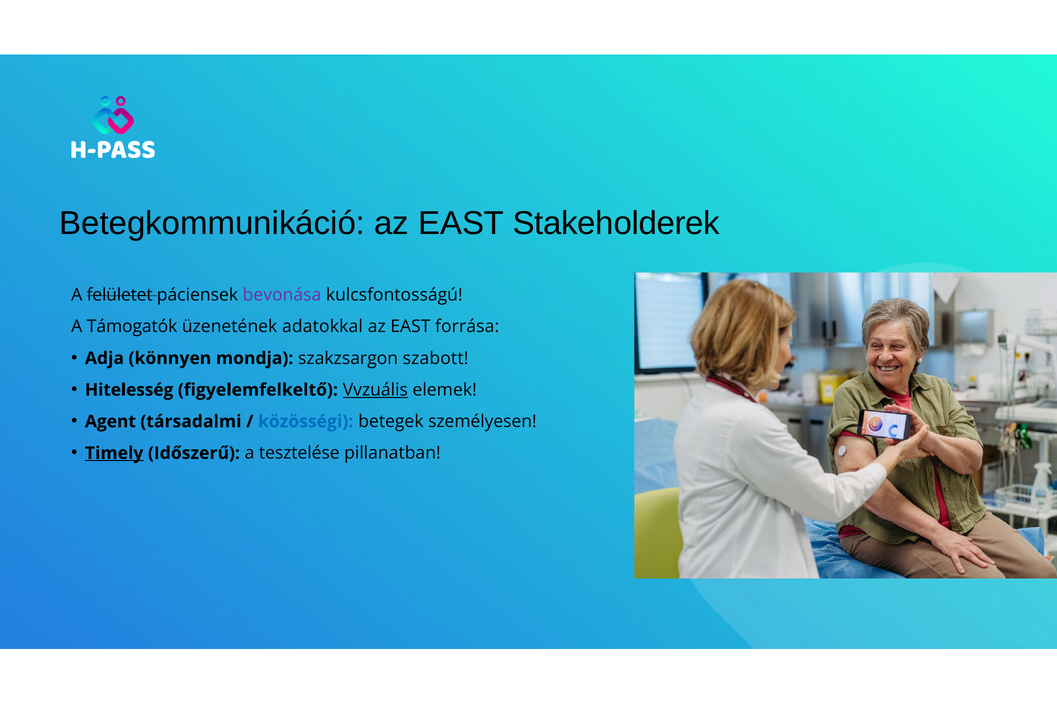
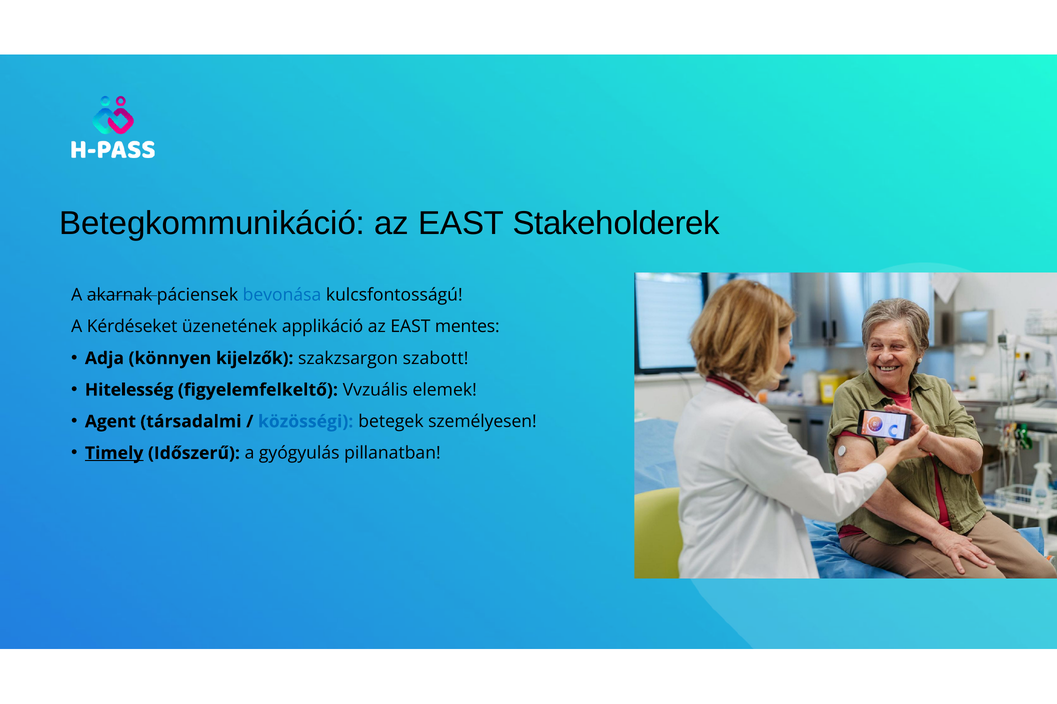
felületet: felületet -> akarnak (120, 295)
bevonása colour: purple -> blue (282, 295)
Támogatók: Támogatók -> Kérdéseket (132, 327)
adatokkal: adatokkal -> applikáció (323, 327)
forrása: forrása -> mentes (467, 327)
mondja: mondja -> kijelzők (255, 359)
Vvzuális underline: present -> none (375, 390)
tesztelése: tesztelése -> gyógyulás (299, 454)
